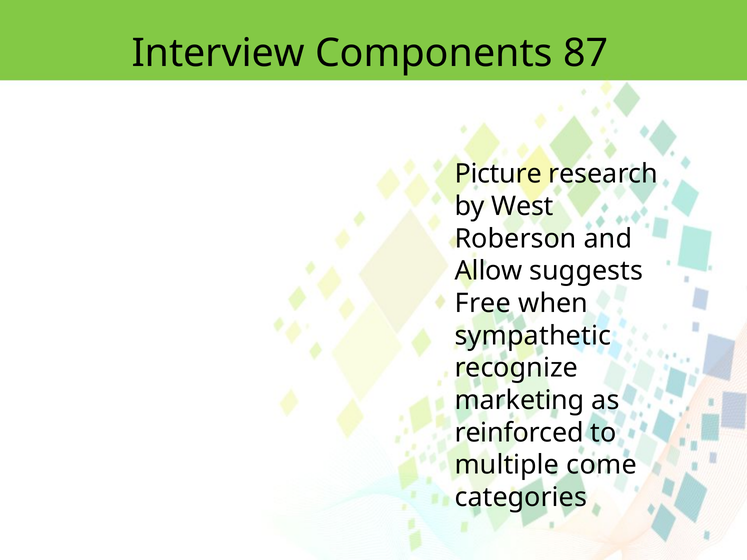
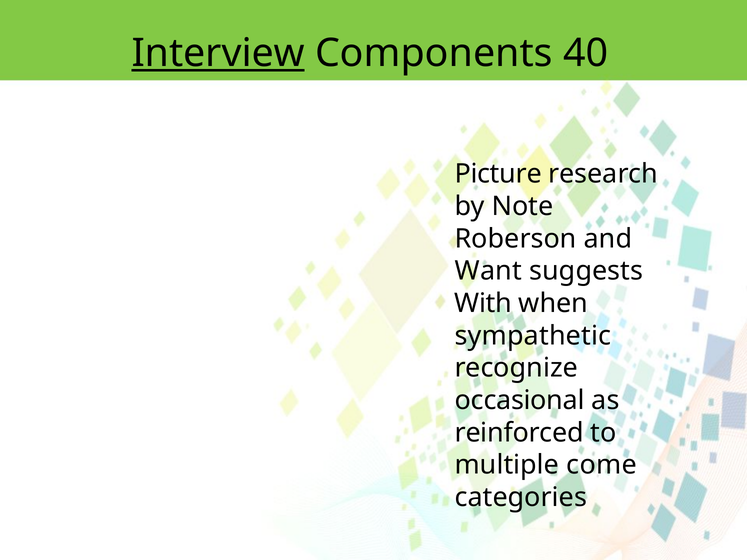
Interview underline: none -> present (218, 53)
87: 87 -> 40 (586, 53)
West: West -> Note (522, 206)
Allow: Allow -> Want (488, 271)
Free: Free -> With (483, 304)
marketing: marketing -> occasional (520, 401)
